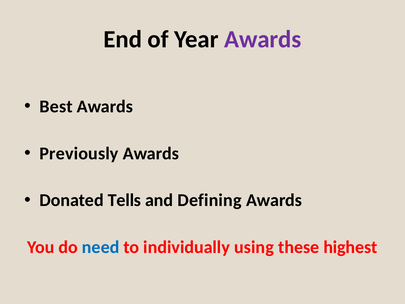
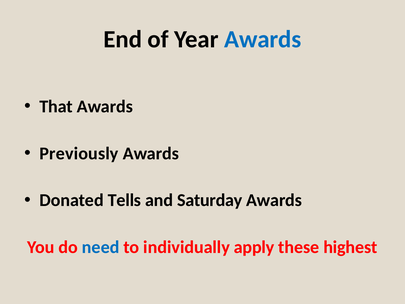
Awards colour: purple -> blue (263, 39)
Best: Best -> That (56, 107)
Defining: Defining -> Saturday (210, 200)
using: using -> apply (254, 247)
